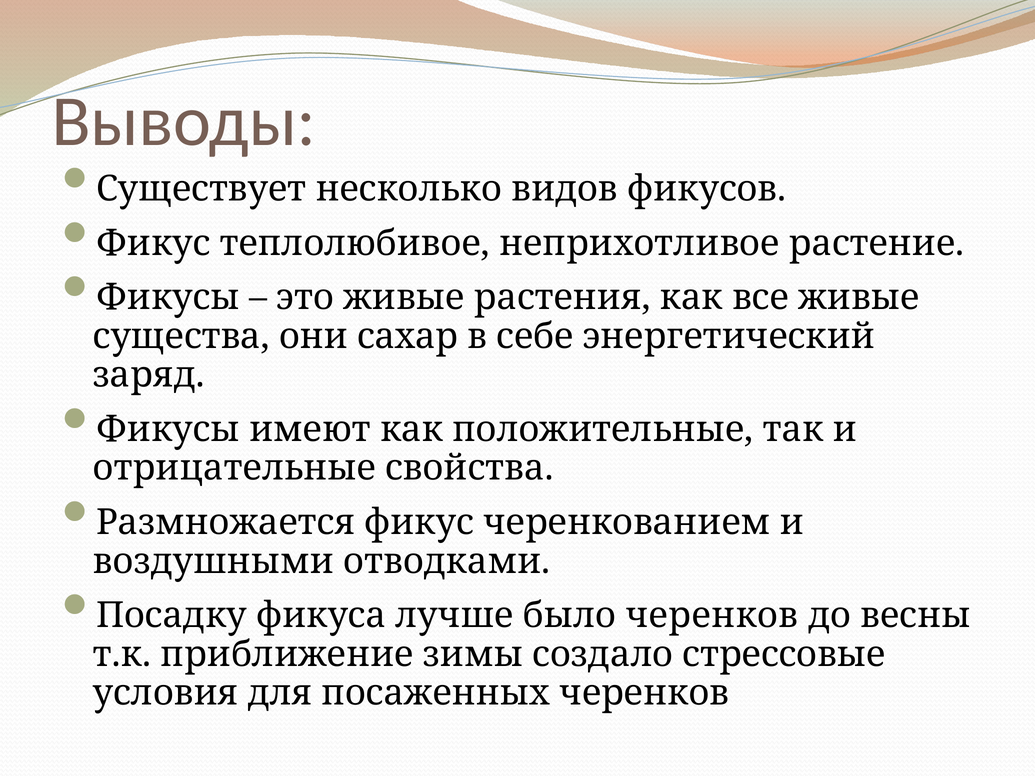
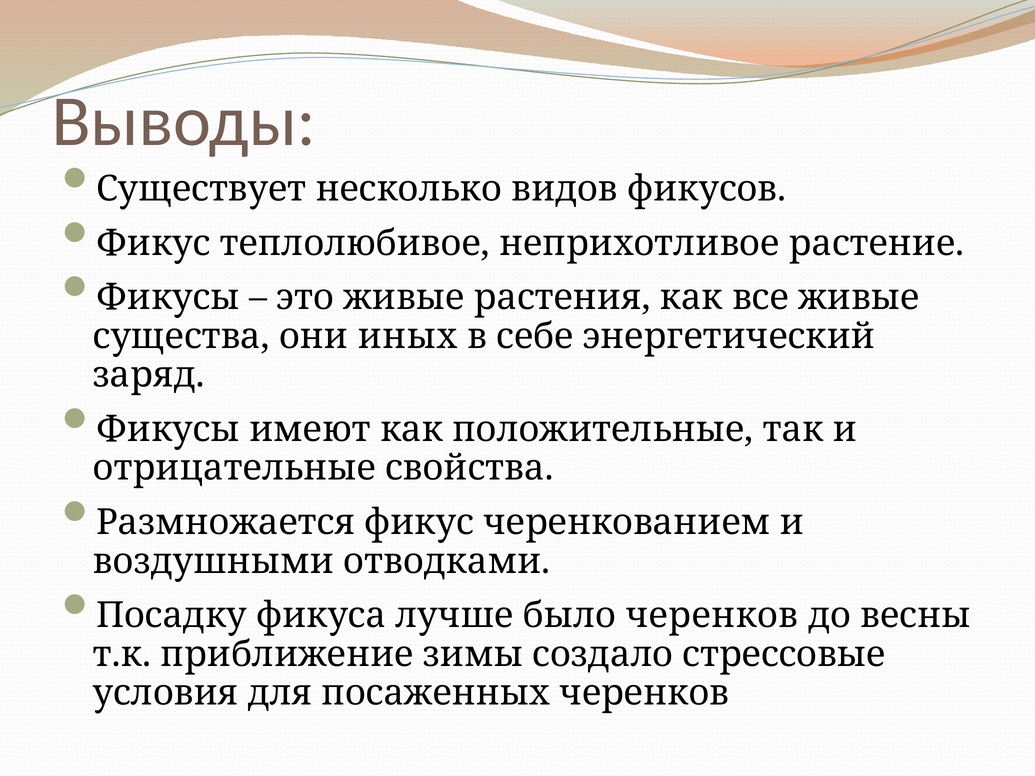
сахар: сахар -> иных (408, 336)
